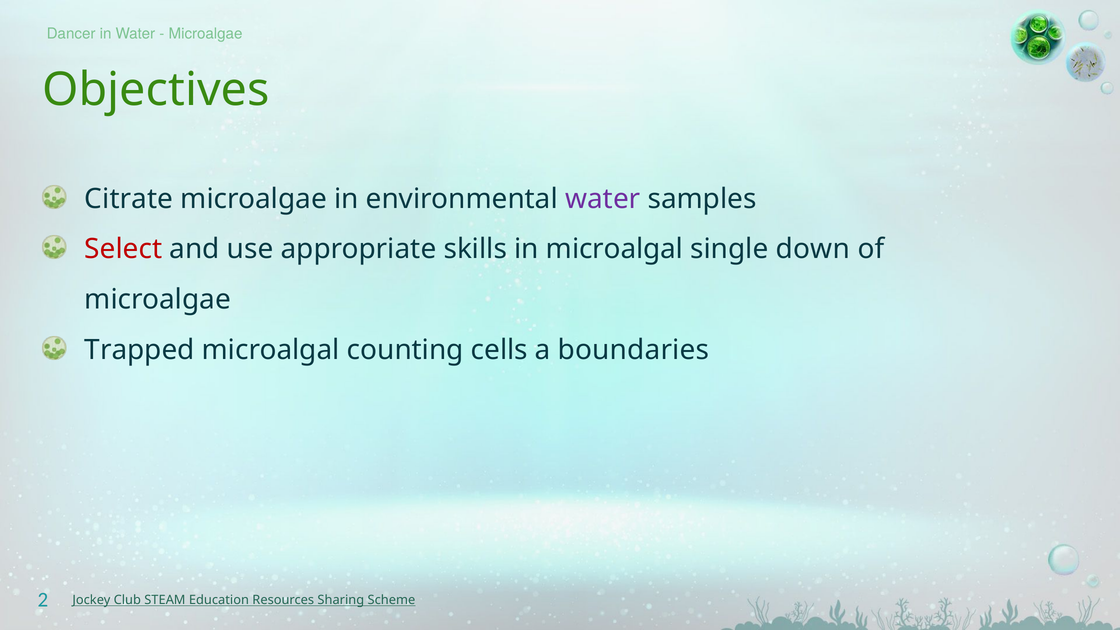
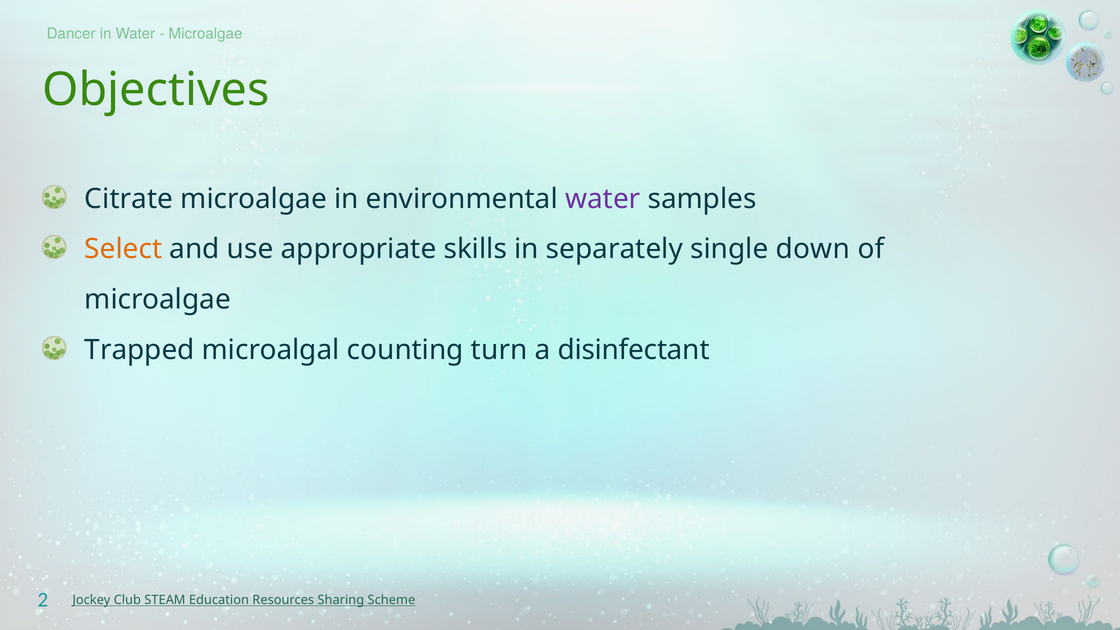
Select colour: red -> orange (123, 249)
in microalgal: microalgal -> separately (614, 249)
cells: cells -> turn (499, 350)
boundaries: boundaries -> disinfectant (634, 350)
